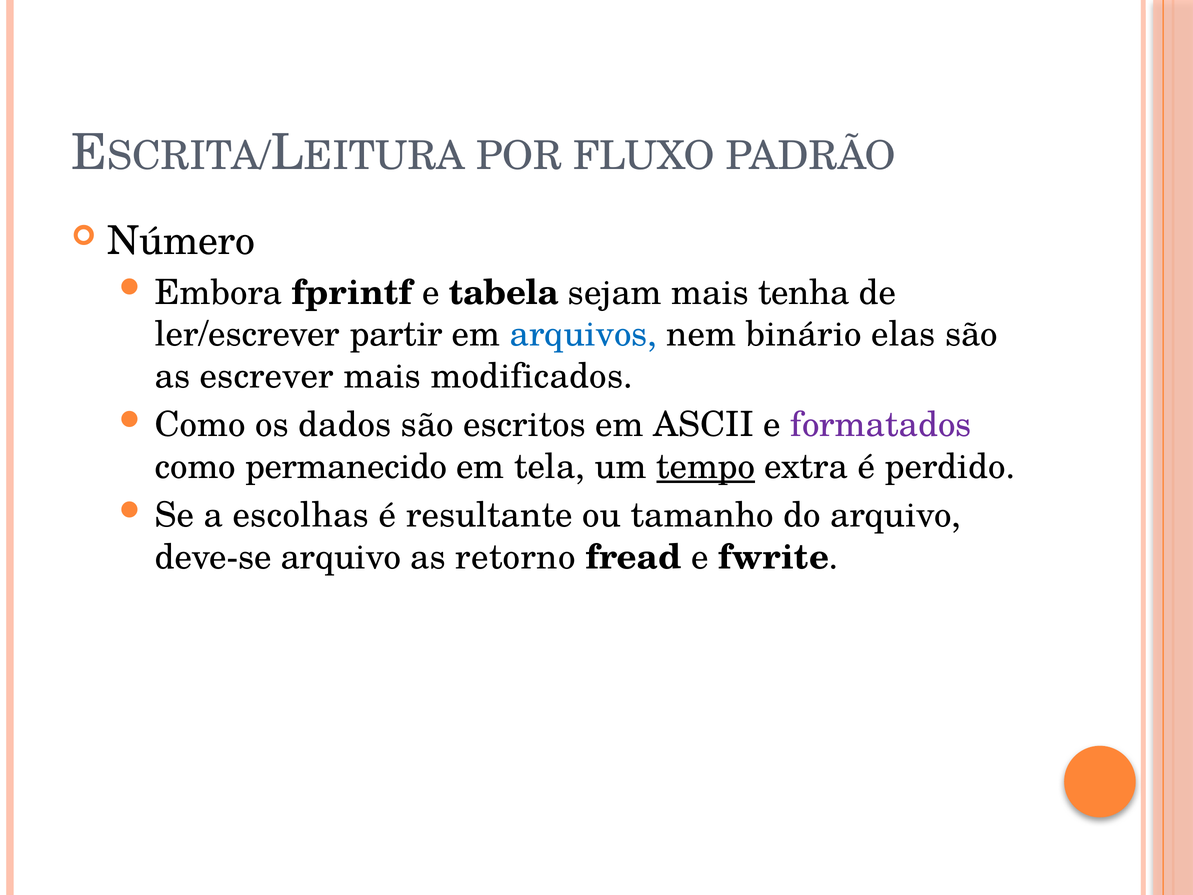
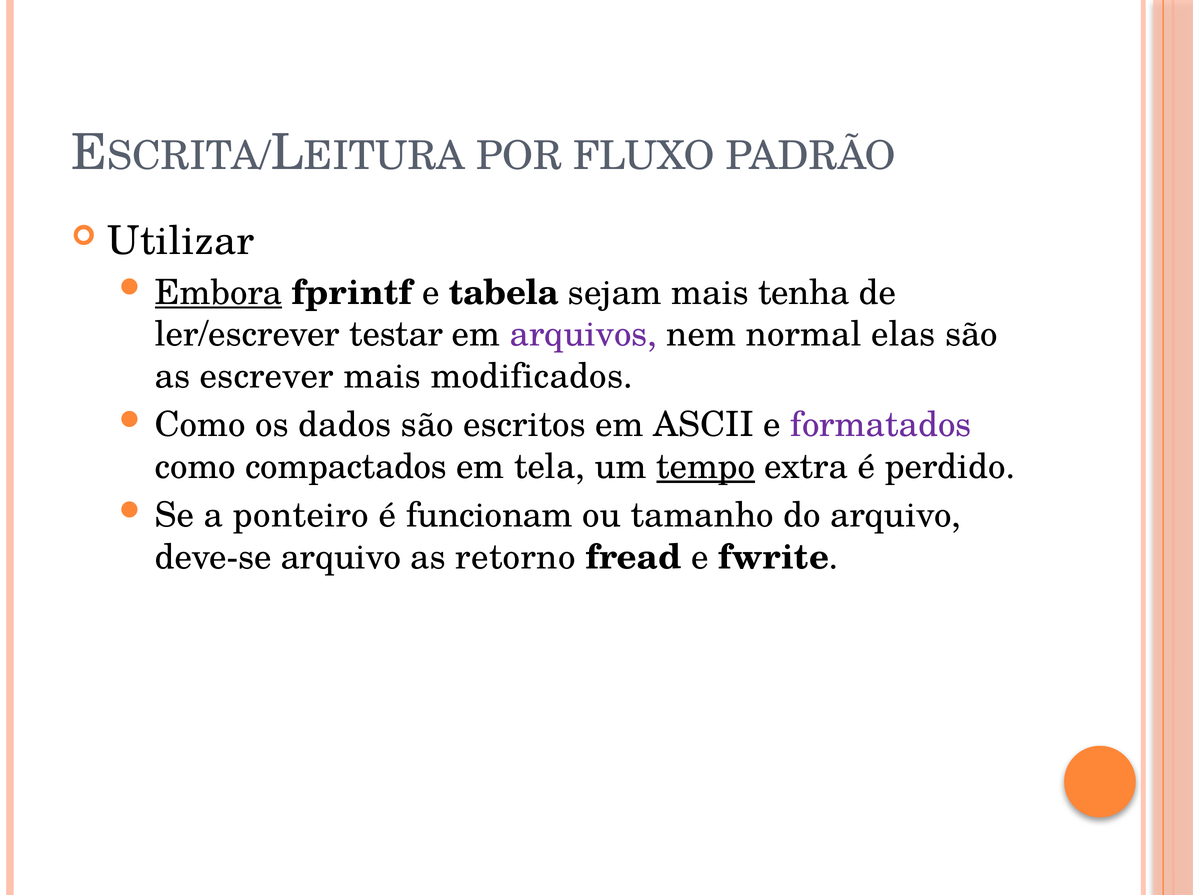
Número: Número -> Utilizar (181, 241)
Embora underline: none -> present (219, 293)
partir: partir -> testar (396, 334)
arquivos colour: blue -> purple (583, 334)
binário: binário -> normal (804, 334)
permanecido: permanecido -> compactados (346, 467)
escolhas: escolhas -> ponteiro (301, 515)
resultante: resultante -> funcionam (490, 515)
